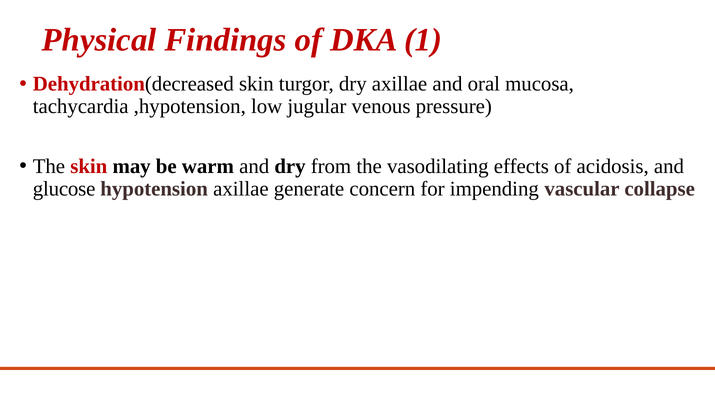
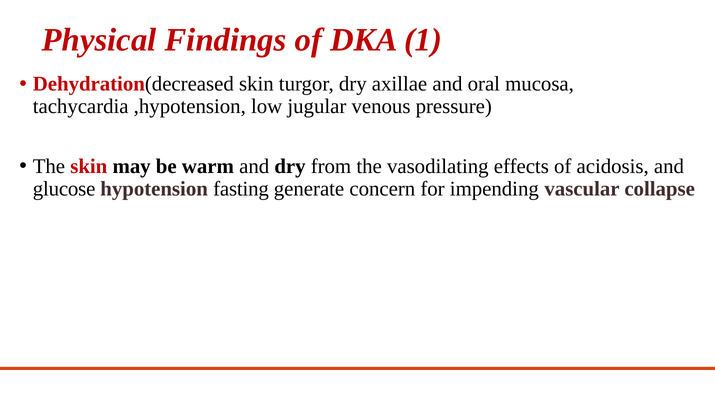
hypotension axillae: axillae -> fasting (241, 189)
